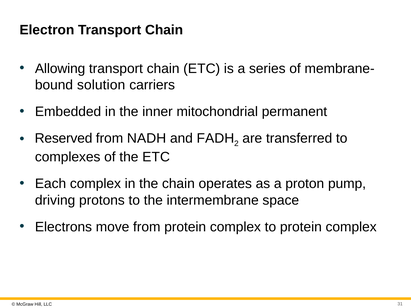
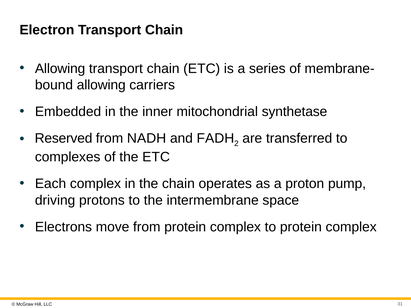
solution: solution -> allowing (101, 85)
permanent: permanent -> synthetase (295, 112)
